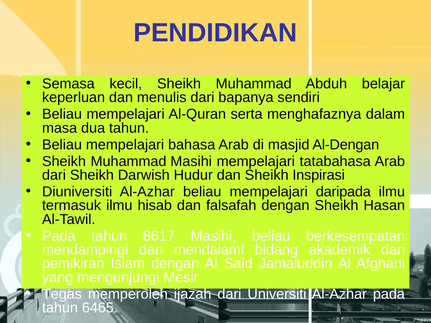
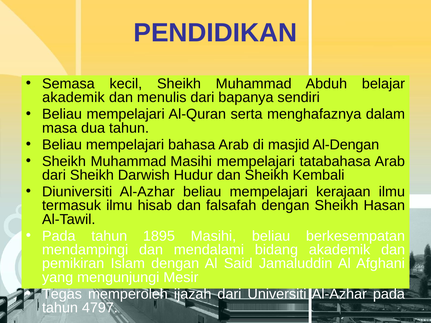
keperluan: keperluan -> akademik (73, 98)
Inspirasi: Inspirasi -> Kembali (319, 175)
daripada: daripada -> kerajaan (343, 192)
8617: 8617 -> 1895 (159, 236)
6465: 6465 -> 4797 (100, 308)
